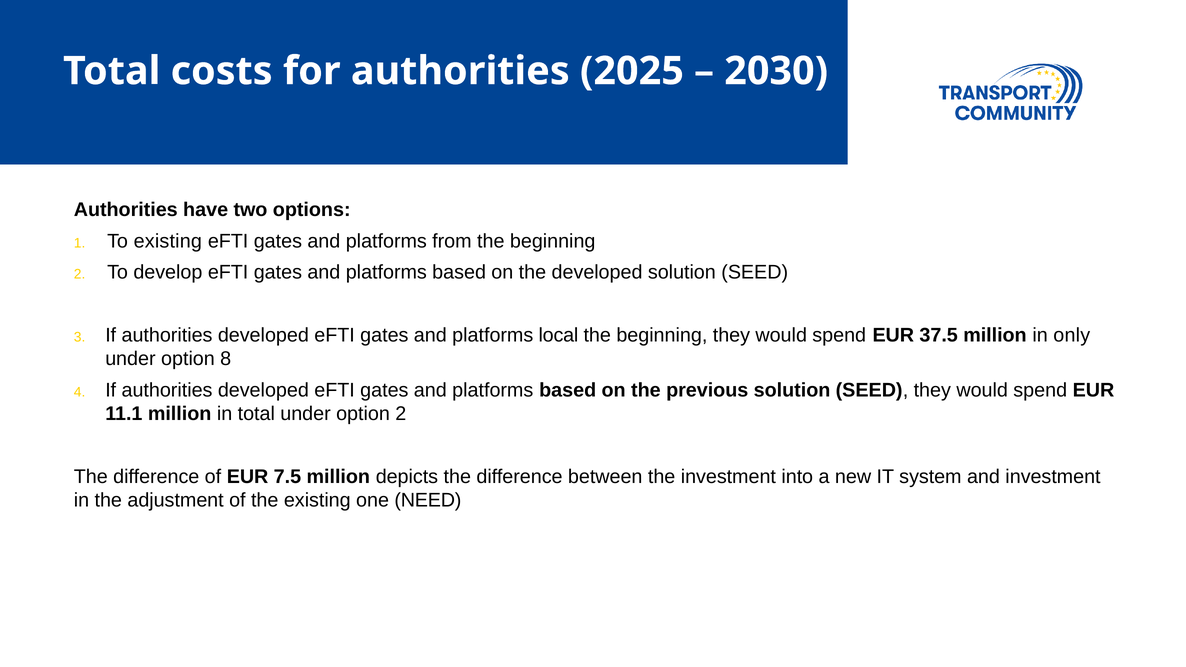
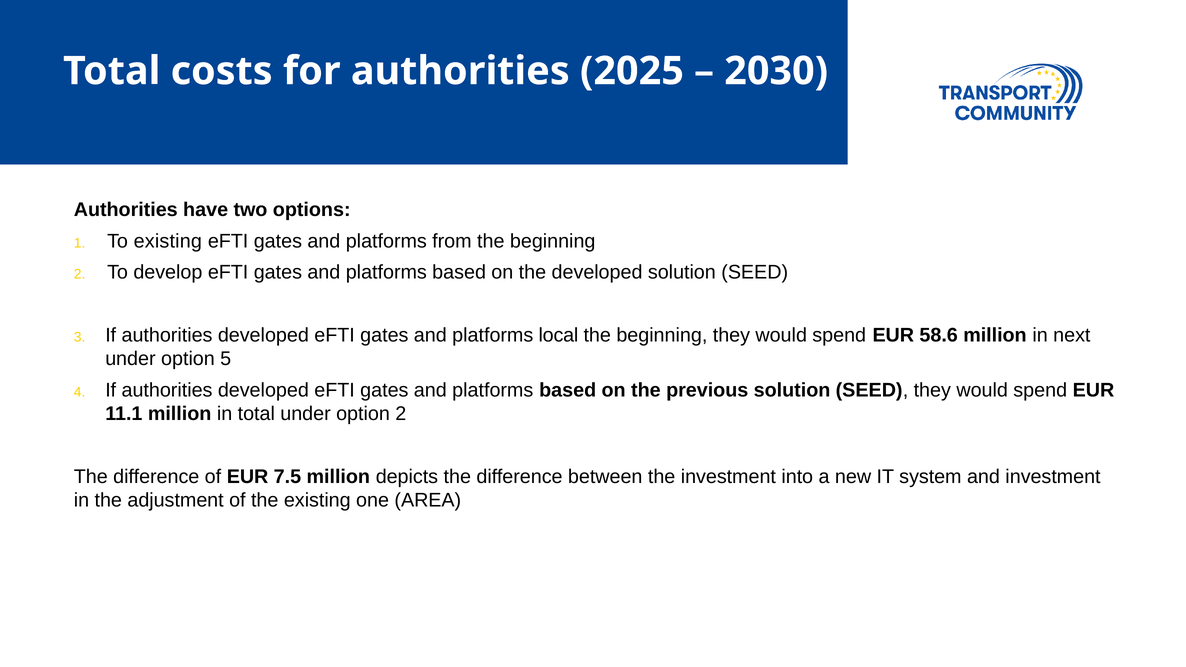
37.5: 37.5 -> 58.6 (939, 335)
only: only -> next (1072, 335)
8: 8 -> 5 (226, 359)
NEED: NEED -> AREA (428, 500)
